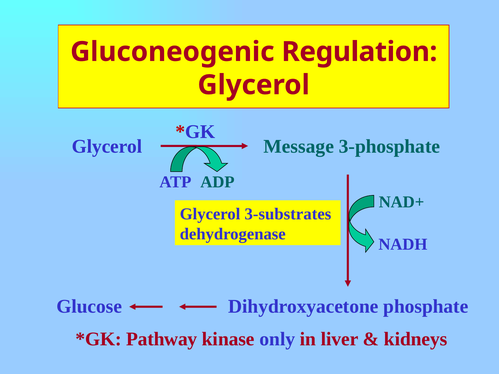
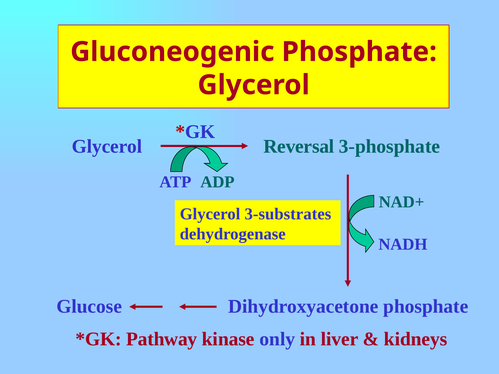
Gluconeogenic Regulation: Regulation -> Phosphate (359, 52)
Message: Message -> Reversal (299, 147)
